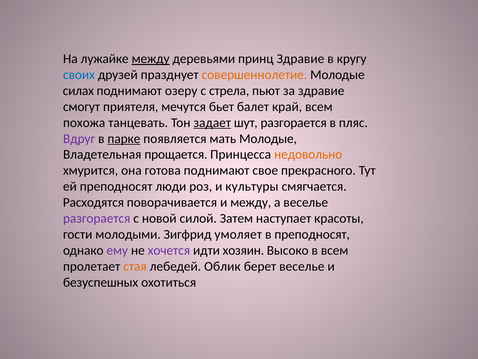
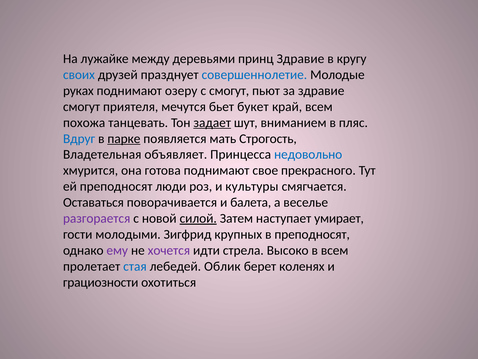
между underline: present -> none (151, 59)
совершеннолетие colour: orange -> blue (254, 75)
силах: силах -> руках (78, 91)
с стрела: стрела -> смогут (229, 91)
балет: балет -> букет (253, 107)
шут разгорается: разгорается -> вниманием (294, 123)
Вдруг colour: purple -> blue (79, 138)
мать Молодые: Молодые -> Строгость (268, 138)
прощается: прощается -> объявляет (176, 154)
недовольно colour: orange -> blue (308, 154)
Расходятся: Расходятся -> Оставаться (93, 202)
и между: между -> балета (251, 202)
силой underline: none -> present (198, 218)
красоты: красоты -> умирает (339, 218)
умоляет: умоляет -> крупных (238, 234)
хозяин: хозяин -> стрела (243, 250)
стая colour: orange -> blue (135, 266)
берет веселье: веселье -> коленях (302, 266)
безуспешных: безуспешных -> грациозности (101, 282)
